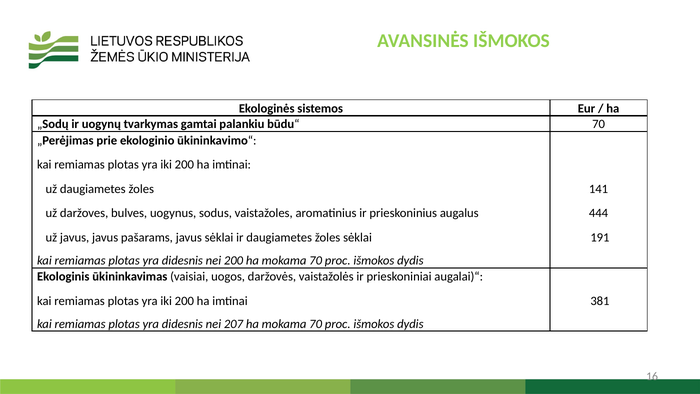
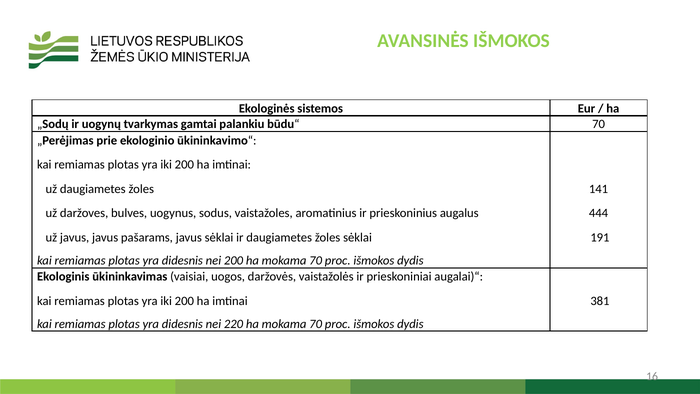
207: 207 -> 220 (234, 324)
